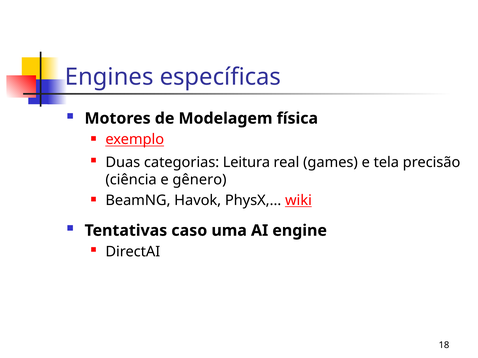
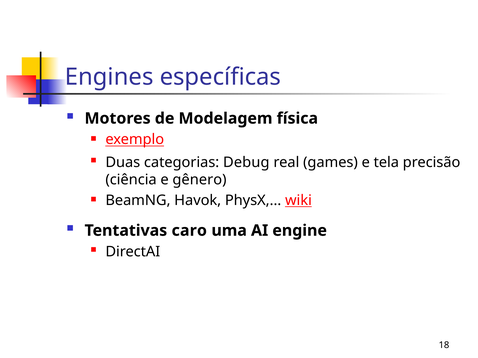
Leitura: Leitura -> Debug (246, 163)
caso: caso -> caro (189, 231)
